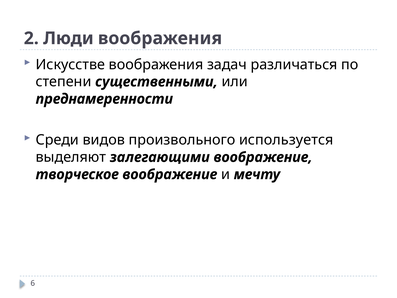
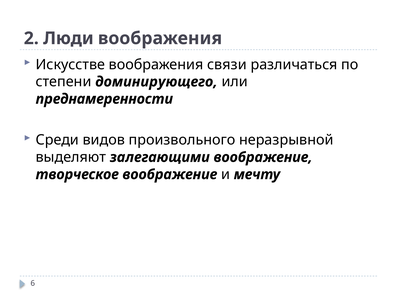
задач: задач -> связи (227, 64)
существенными: существенными -> доминирующего (156, 82)
используется: используется -> неразрывной (286, 140)
